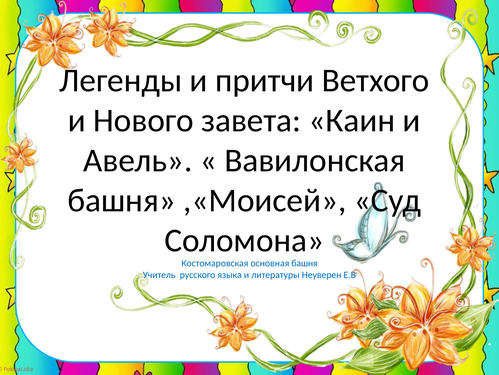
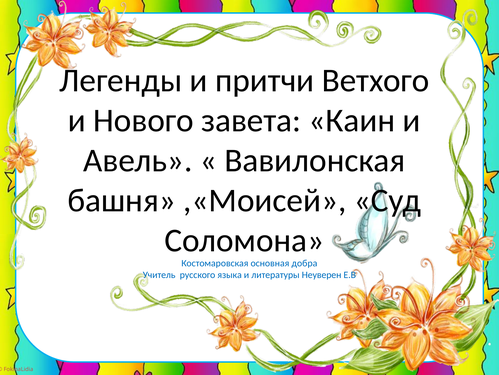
основная башня: башня -> добра (304, 263)
